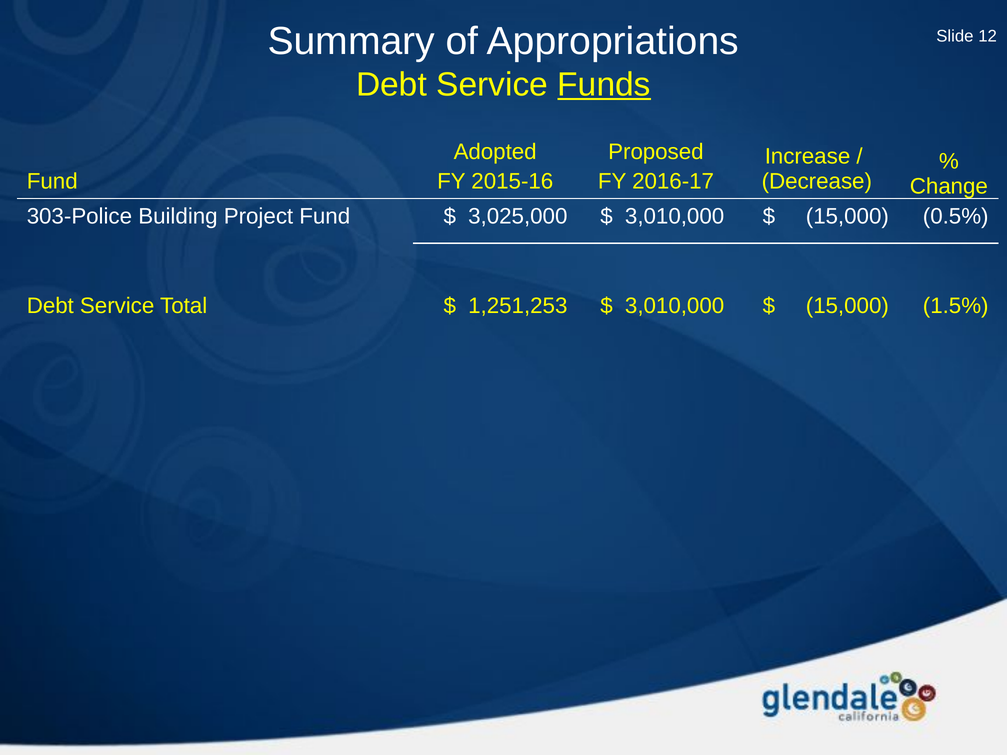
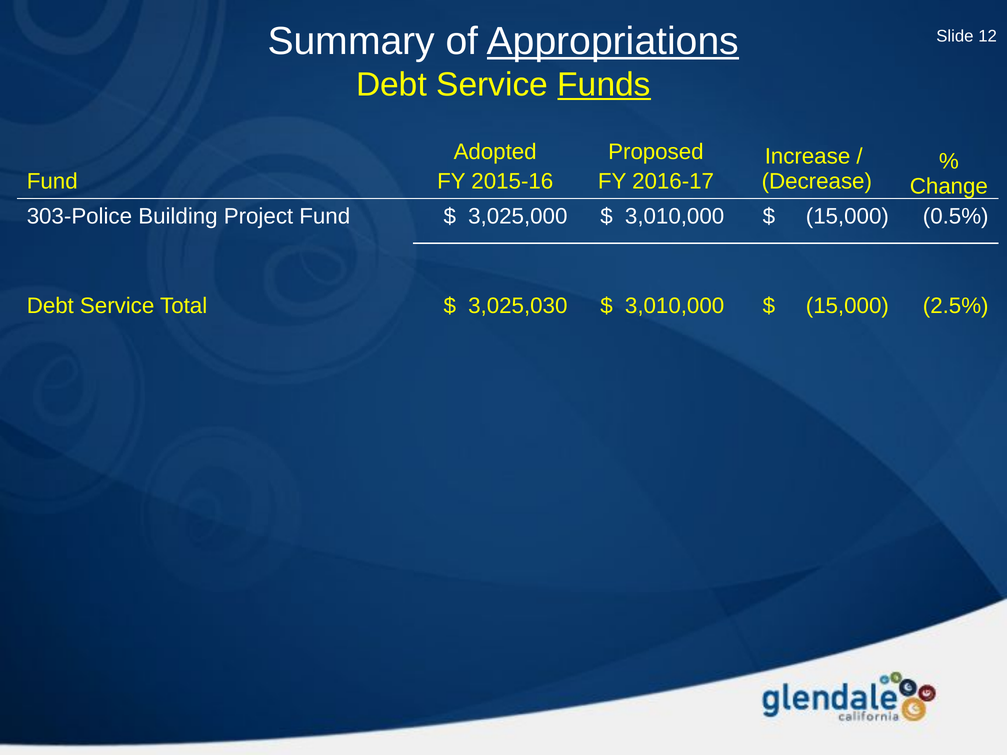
Appropriations underline: none -> present (613, 41)
1,251,253: 1,251,253 -> 3,025,030 (518, 306)
1.5%: 1.5% -> 2.5% (956, 306)
